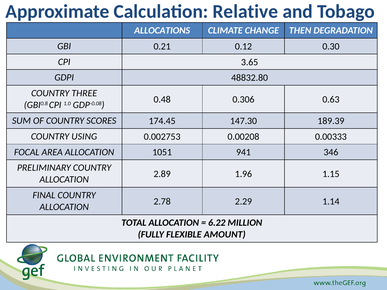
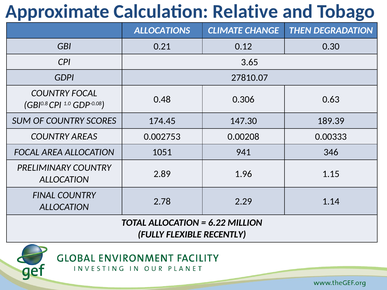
48832.80: 48832.80 -> 27810.07 (250, 78)
COUNTRY THREE: THREE -> FOCAL (84, 93)
USING: USING -> AREAS (84, 137)
AMOUNT: AMOUNT -> RECENTLY (225, 235)
